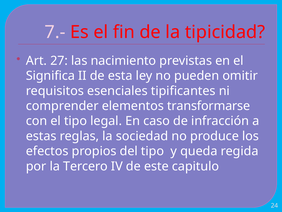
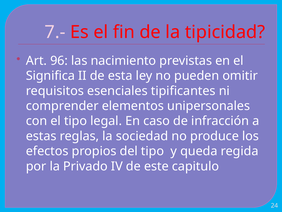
27: 27 -> 96 (59, 61)
transformarse: transformarse -> unipersonales (209, 106)
Tercero: Tercero -> Privado (85, 166)
